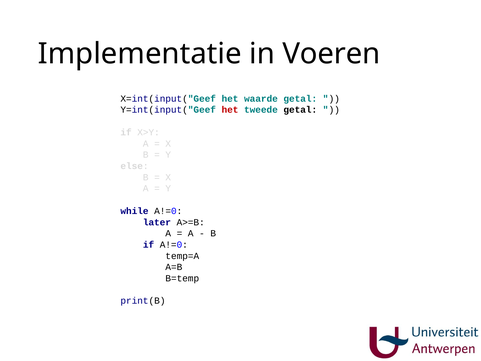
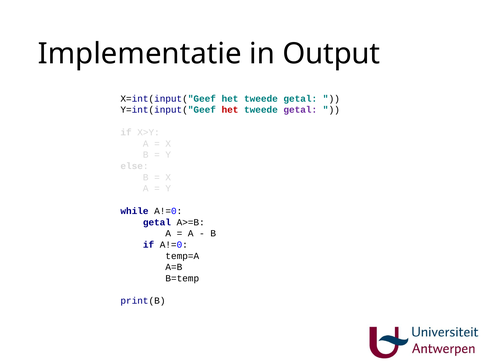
Voeren: Voeren -> Output (331, 54)
X=int(input("Geef het waarde: waarde -> tweede (261, 99)
getal colour: black -> purple (300, 110)
later: later -> getal (157, 222)
